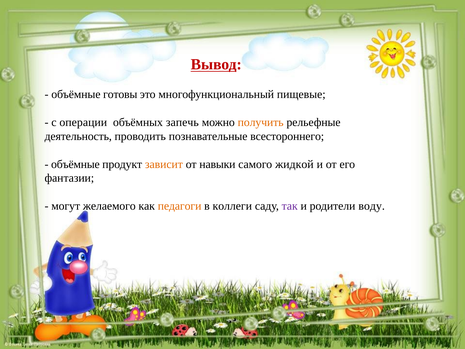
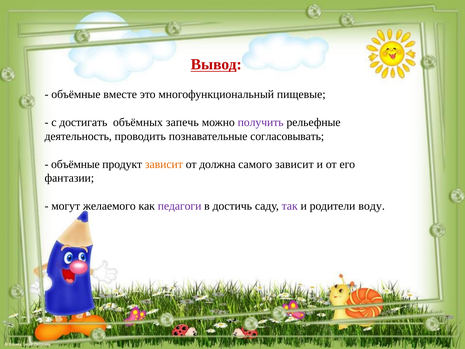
готовы: готовы -> вместе (120, 94)
операции: операции -> достигать (83, 122)
получить colour: orange -> purple (261, 122)
всестороннего: всестороннего -> согласовывать (287, 136)
навыки: навыки -> должна (217, 164)
самого жидкой: жидкой -> зависит (294, 164)
педагоги colour: orange -> purple (180, 206)
коллеги: коллеги -> достичь (232, 206)
